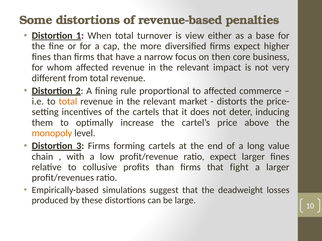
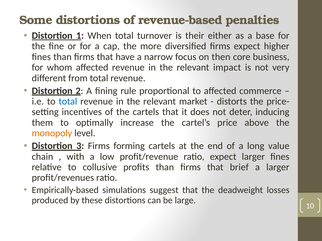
view: view -> their (195, 36)
total colour: orange -> blue (68, 102)
fight: fight -> brief (239, 167)
